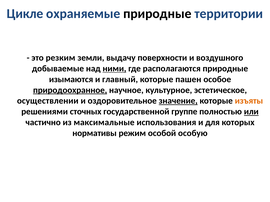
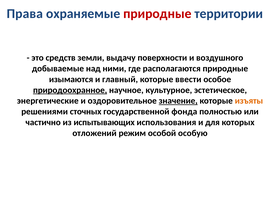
Цикле: Цикле -> Права (25, 14)
природные colour: black -> red (157, 14)
резким: резким -> средств (61, 58)
ними underline: present -> none (114, 69)
пашен: пашен -> ввести (188, 79)
осуществлении: осуществлении -> энергетические (48, 101)
группе: группе -> фонда (184, 112)
или underline: present -> none (251, 112)
максимальные: максимальные -> испытывающих (104, 123)
нормативы: нормативы -> отложений (95, 133)
